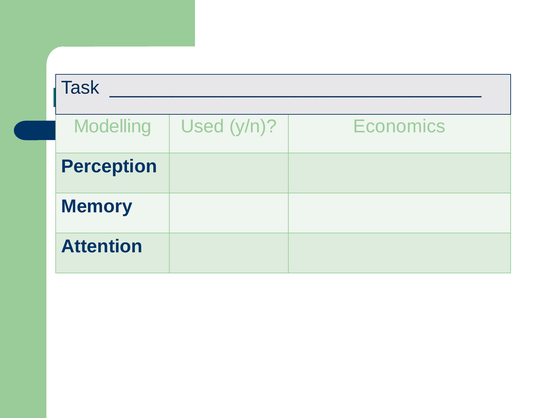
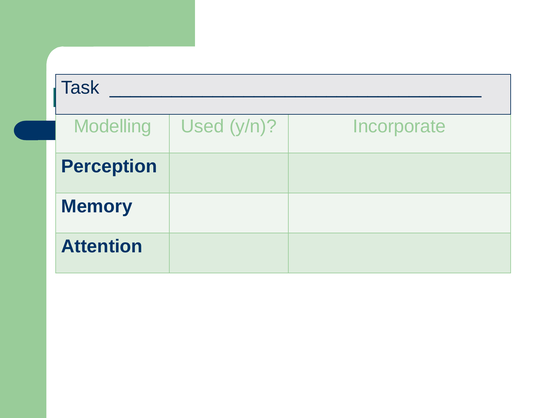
Economics: Economics -> Incorporate (399, 126)
